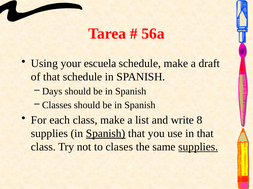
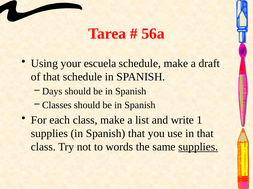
8: 8 -> 1 (200, 120)
Spanish underline: present -> none (106, 134)
clases: clases -> words (119, 147)
